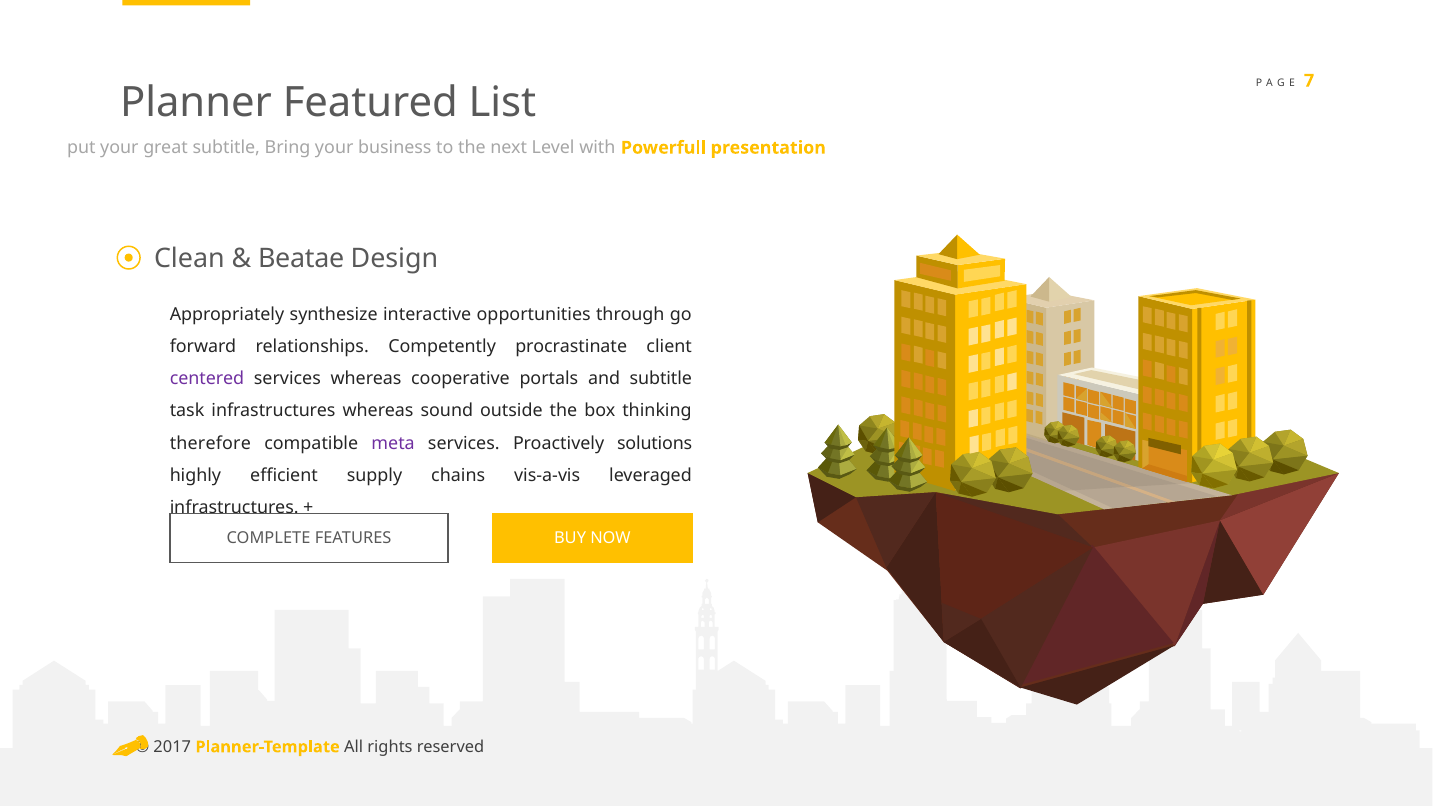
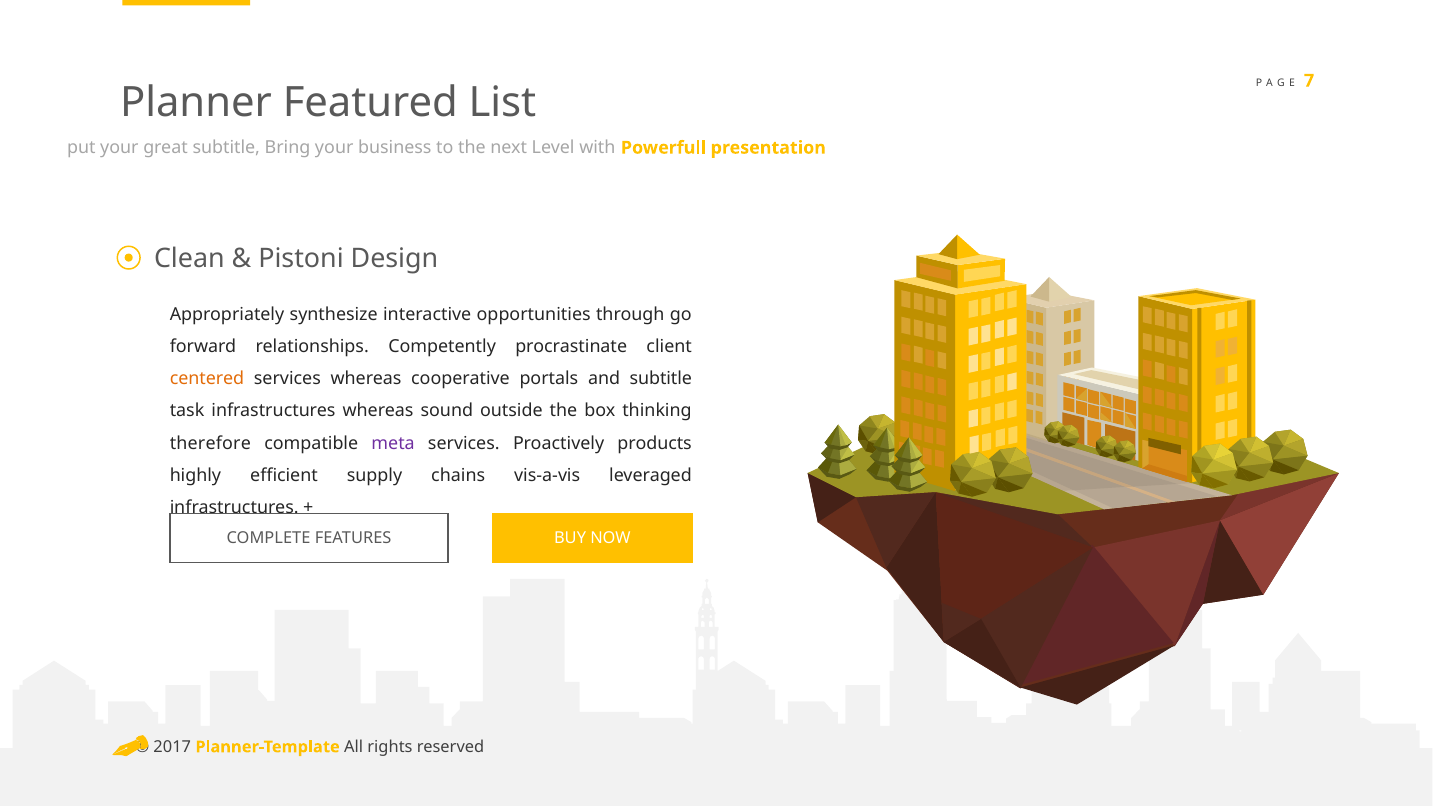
Beatae: Beatae -> Pistoni (301, 258)
centered colour: purple -> orange (207, 379)
solutions: solutions -> products (655, 443)
